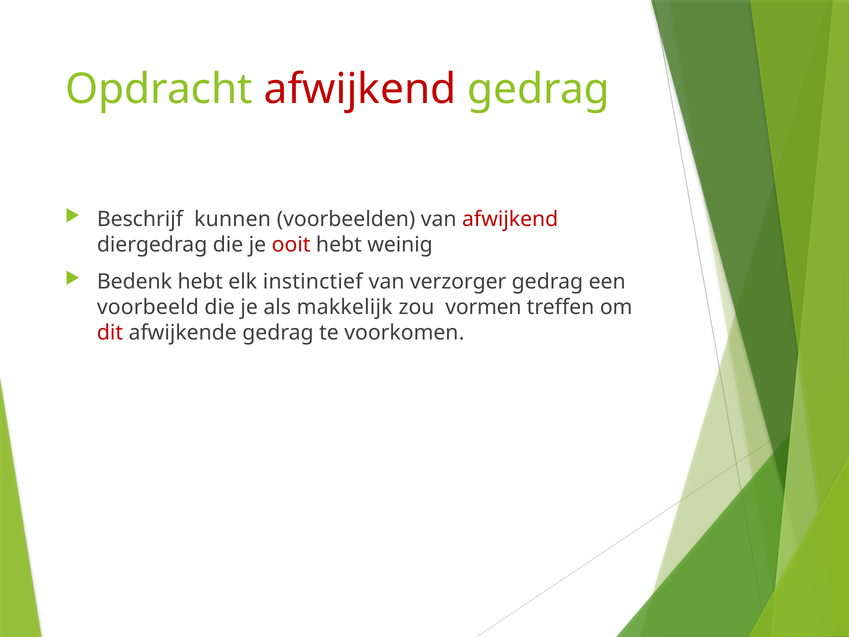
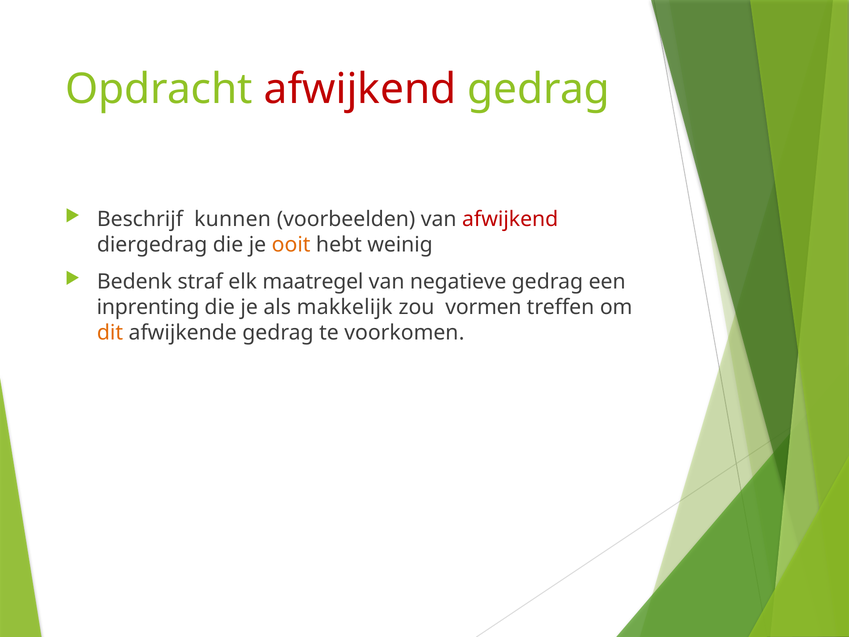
ooit colour: red -> orange (291, 245)
Bedenk hebt: hebt -> straf (200, 282)
instinctief: instinctief -> maatregel (313, 282)
verzorger: verzorger -> negatieve (458, 282)
voorbeeld: voorbeeld -> inprenting (148, 307)
dit colour: red -> orange (110, 333)
